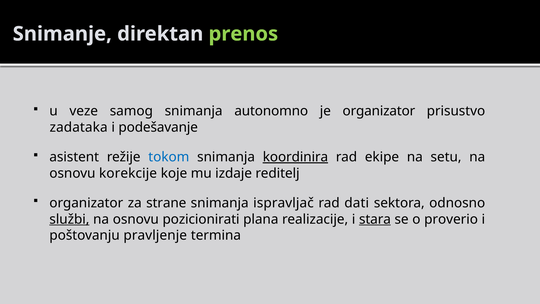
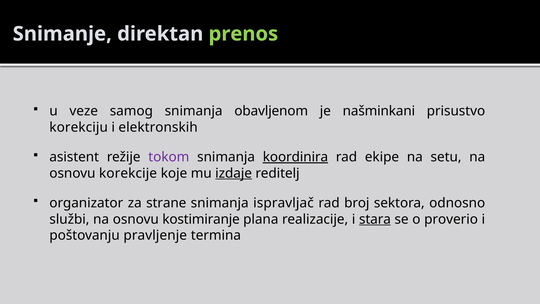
autonomno: autonomno -> obavljenom (271, 111)
je organizator: organizator -> našminkani (379, 111)
zadataka: zadataka -> korekciju (79, 127)
podešavanje: podešavanje -> elektronskih (158, 127)
tokom colour: blue -> purple (169, 157)
izdaje underline: none -> present (234, 173)
dati: dati -> broj (357, 203)
službi underline: present -> none (69, 219)
pozicionirati: pozicionirati -> kostimiranje (201, 219)
